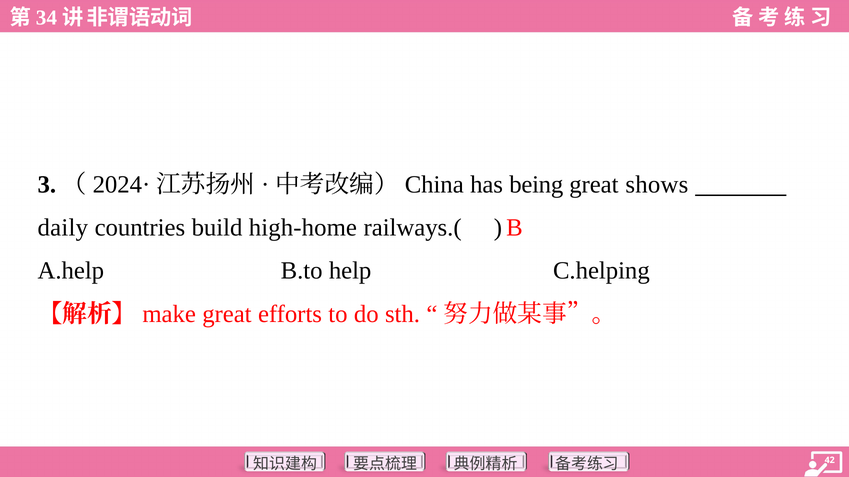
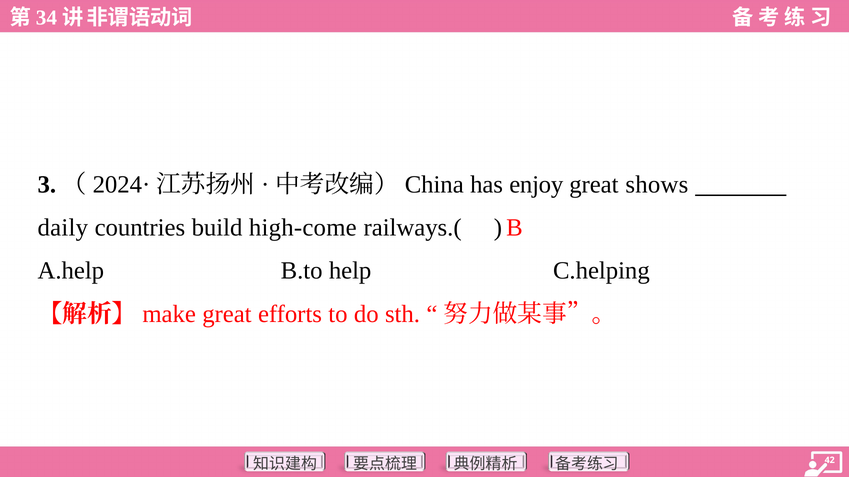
being: being -> enjoy (536, 185)
high-home: high-home -> high-come (303, 228)
